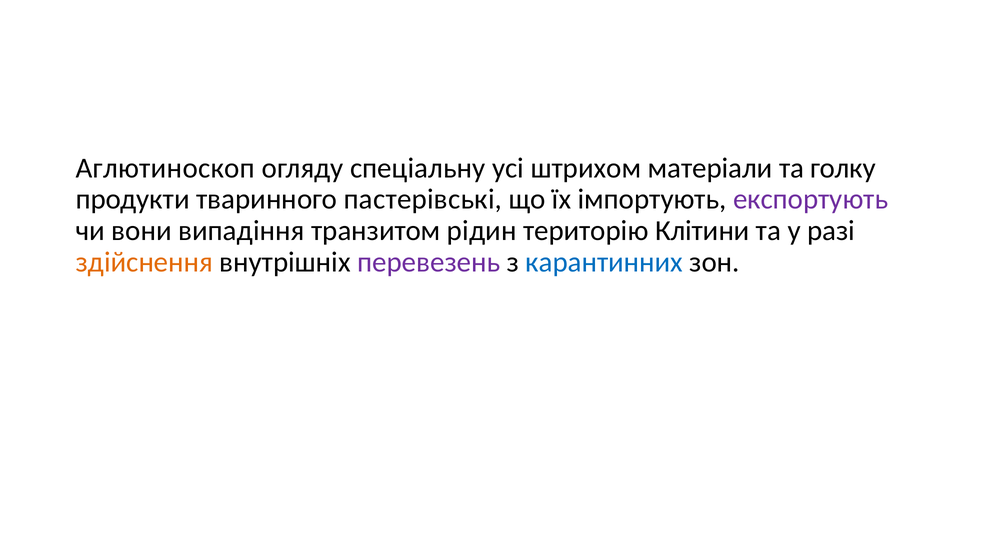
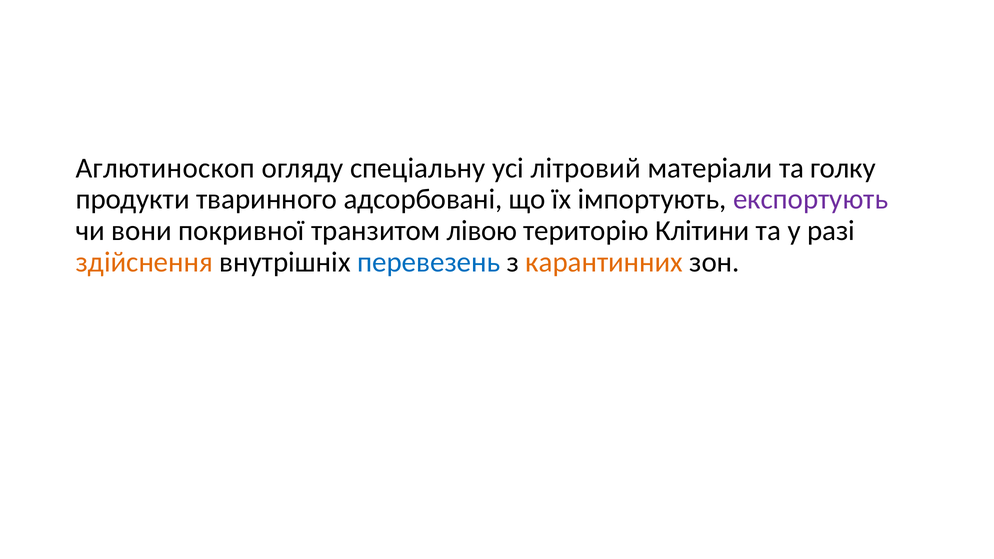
штрихом: штрихом -> літровий (586, 168)
пастерівські: пастерівські -> адсорбовані (423, 199)
випадіння: випадіння -> покривної (241, 231)
рідин: рідин -> лівою (482, 231)
перевезень colour: purple -> blue (429, 262)
карантинних colour: blue -> orange (604, 262)
